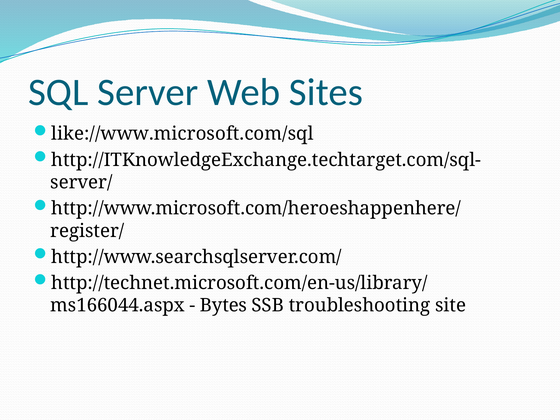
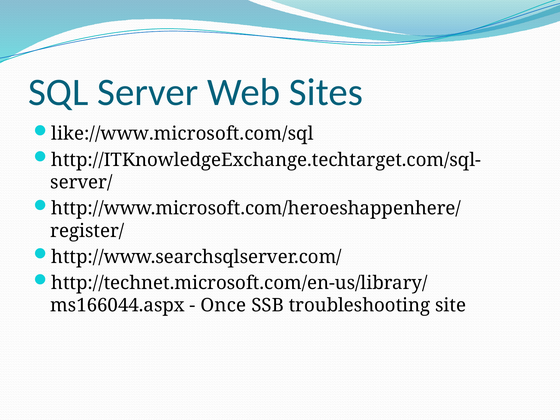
Bytes: Bytes -> Once (223, 305)
